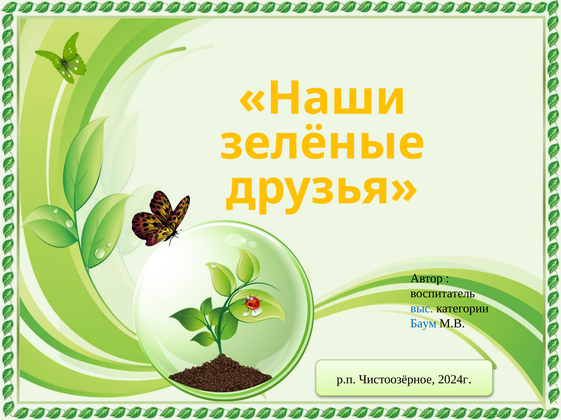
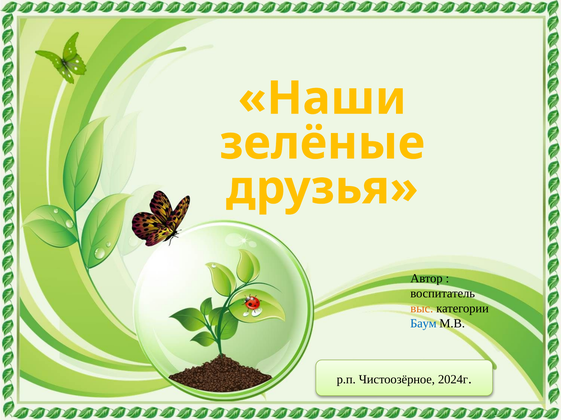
выс colour: blue -> orange (422, 309)
